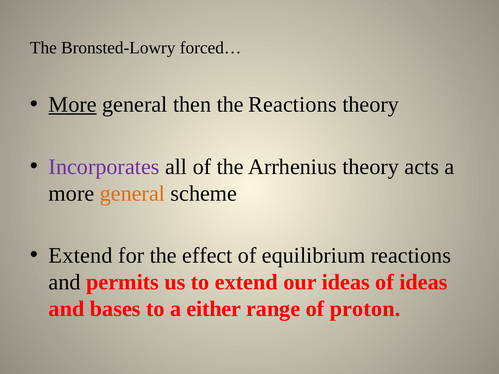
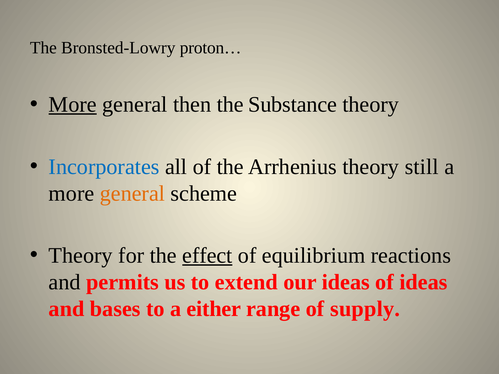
forced…: forced… -> proton… (211, 48)
the Reactions: Reactions -> Substance (293, 105)
Incorporates colour: purple -> blue (104, 167)
acts: acts -> still (422, 167)
Extend: Extend -> Theory (81, 256)
effect underline: none -> present (207, 256)
proton: proton -> supply (365, 309)
